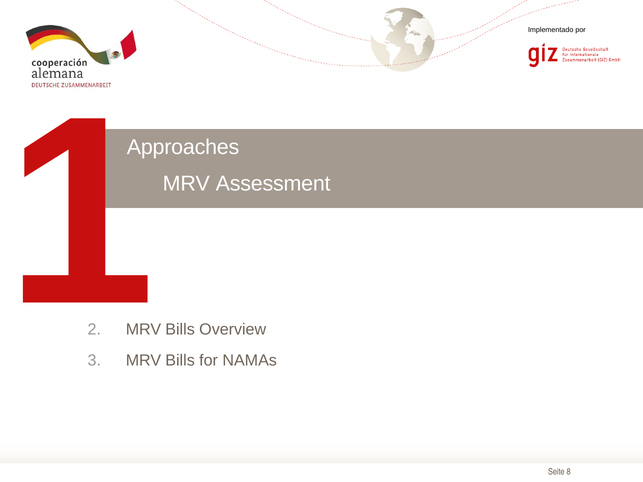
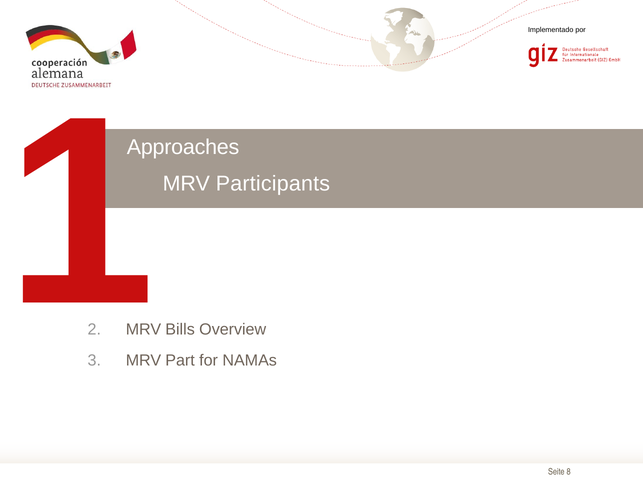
Assessment: Assessment -> Participants (273, 184)
Bills: Bills -> Part (180, 361)
